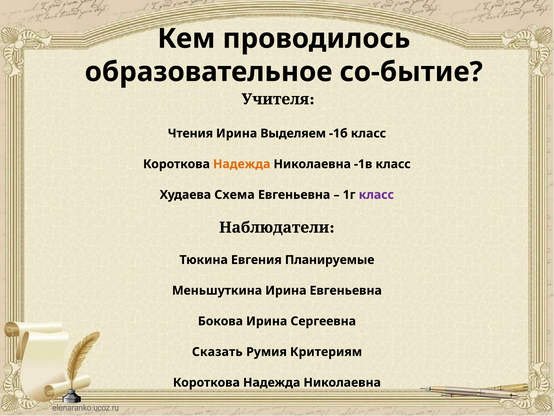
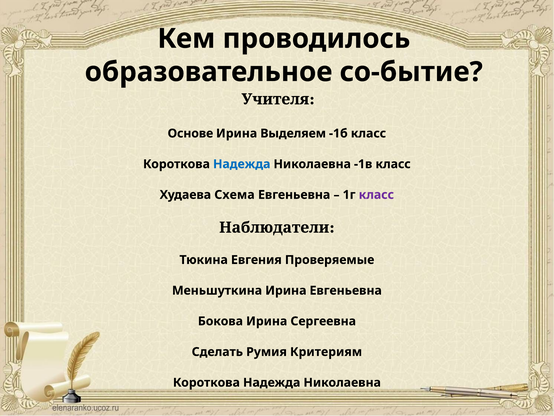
Чтения: Чтения -> Основе (190, 133)
Надежда colour: orange -> blue (242, 164)
Планируемые: Планируемые -> Проверяемые (330, 260)
Сказать: Сказать -> Сделать (217, 351)
